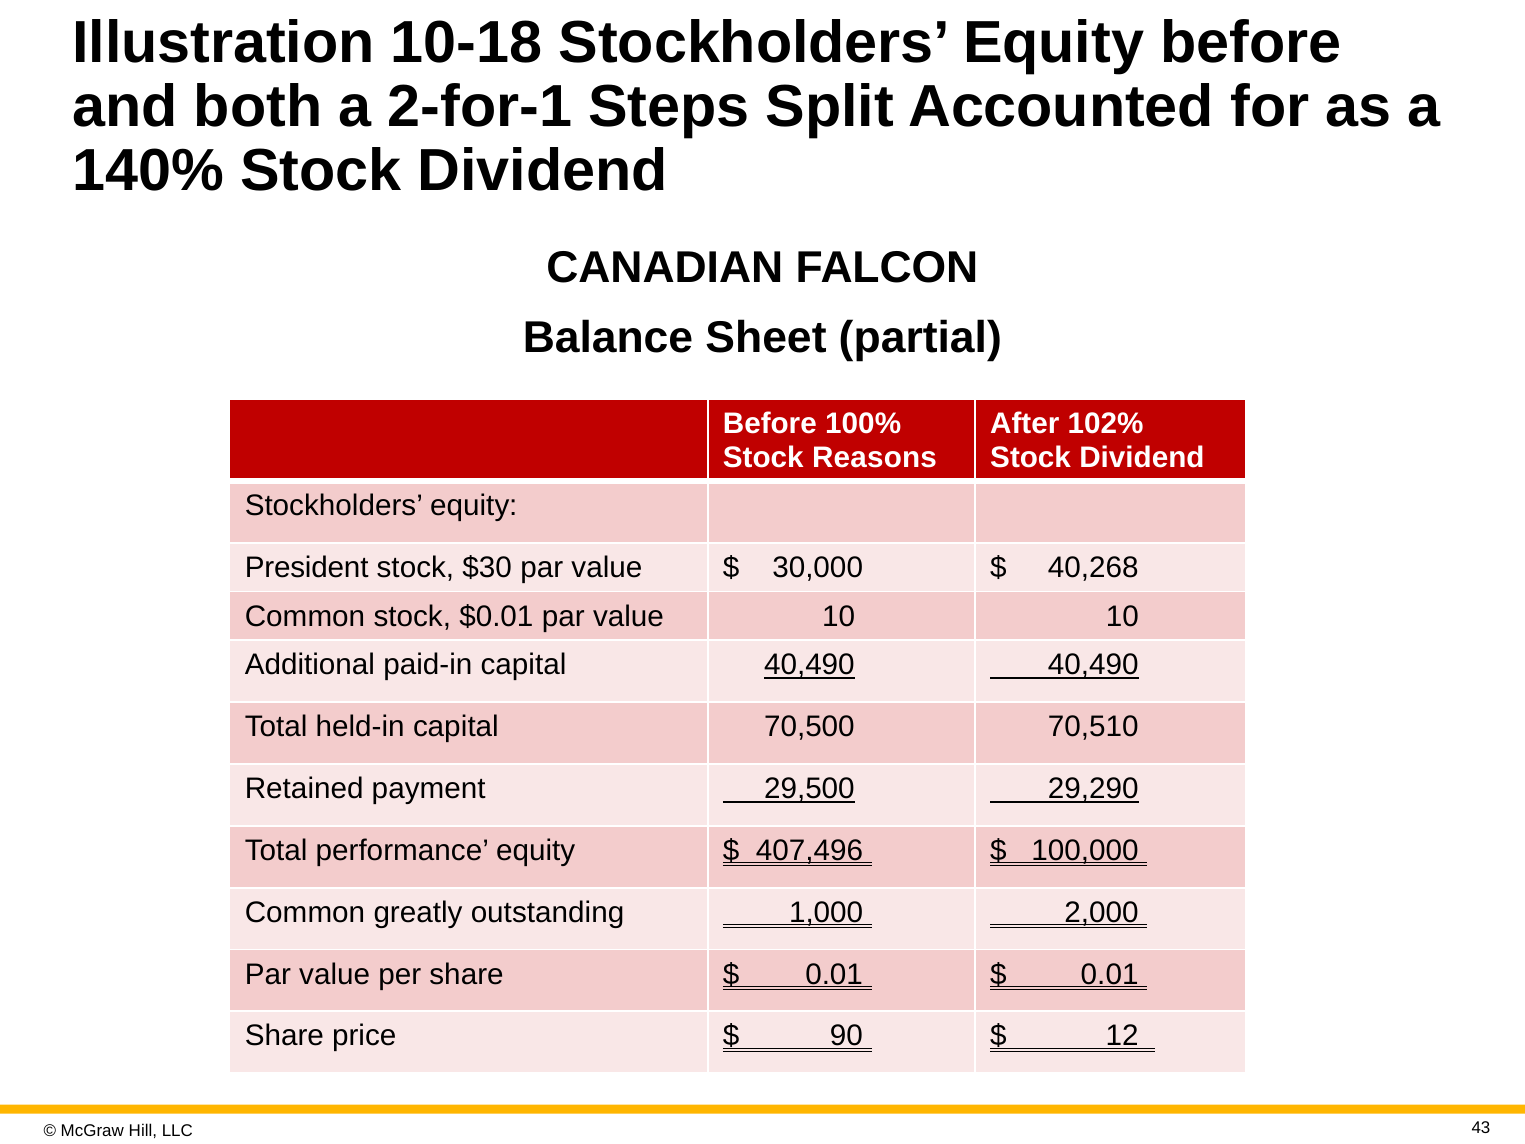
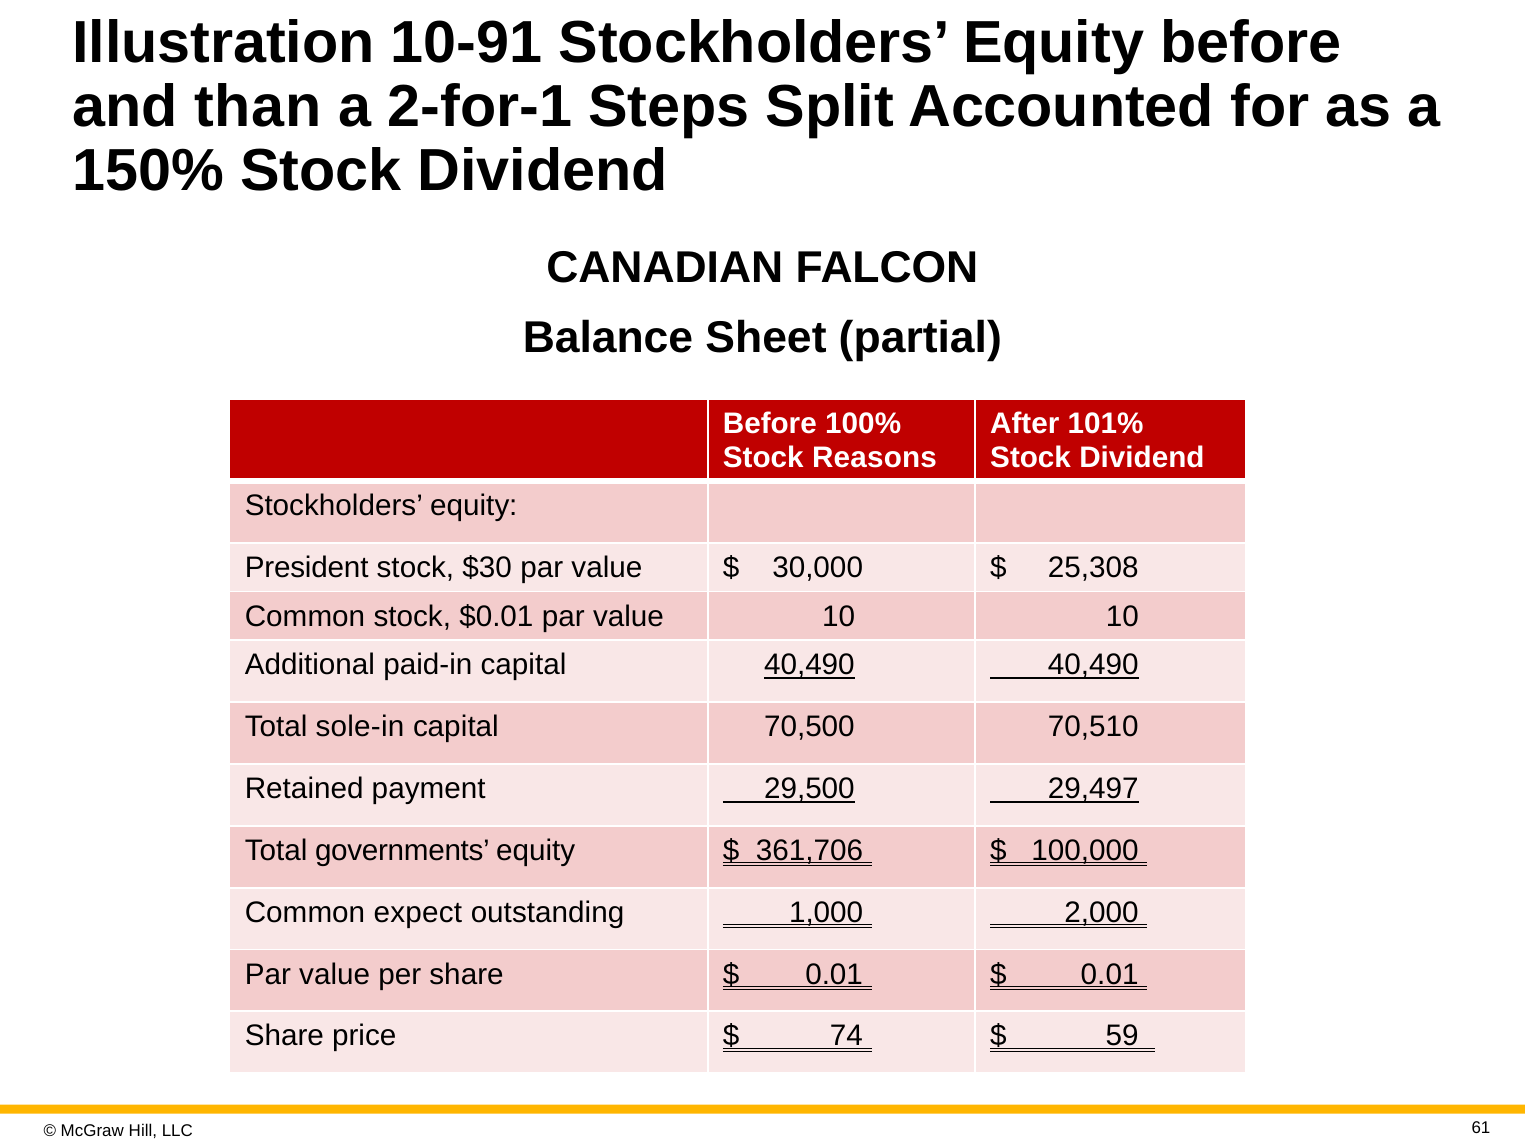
10-18: 10-18 -> 10-91 (467, 43)
both: both -> than (258, 107)
140%: 140% -> 150% (148, 171)
102%: 102% -> 101% (1106, 424)
40,268: 40,268 -> 25,308 (1093, 568)
held-in: held-in -> sole-in (360, 727)
29,290: 29,290 -> 29,497 (1093, 789)
performance: performance -> governments (402, 850)
407,496: 407,496 -> 361,706 (809, 850)
greatly: greatly -> expect (418, 912)
90: 90 -> 74 (846, 1036)
12: 12 -> 59 (1122, 1036)
43: 43 -> 61 (1481, 1128)
